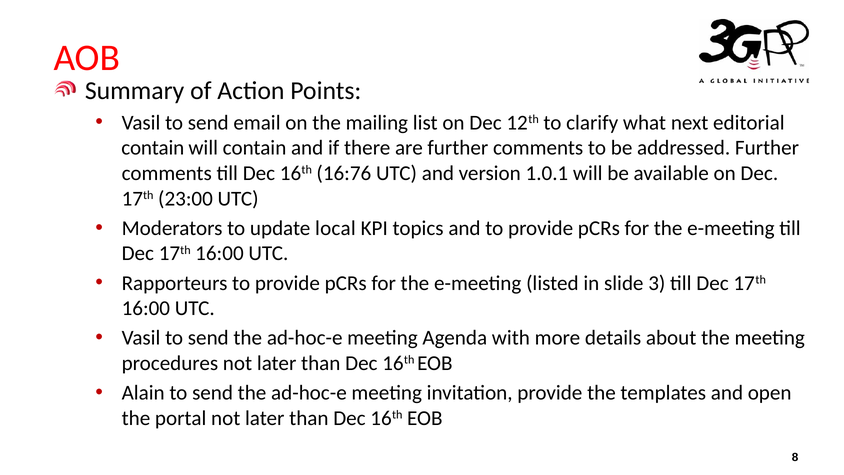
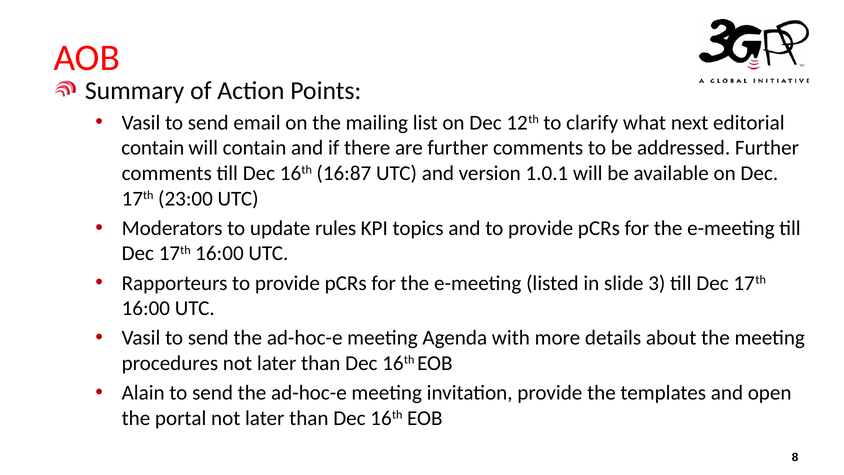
16:76: 16:76 -> 16:87 (344, 173)
local: local -> rules (336, 228)
